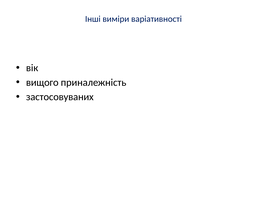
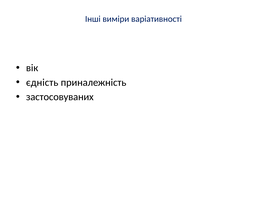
вищого: вищого -> єдність (42, 83)
